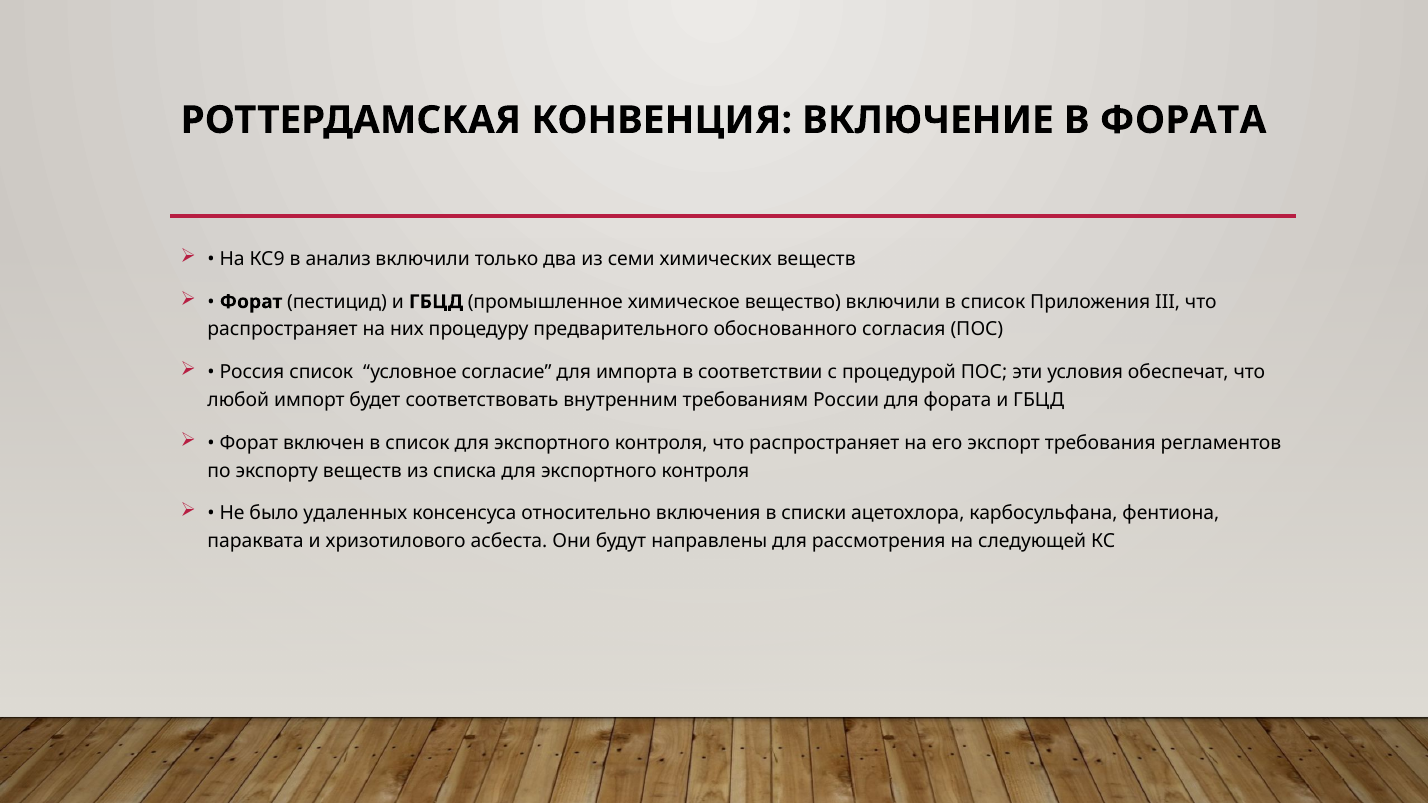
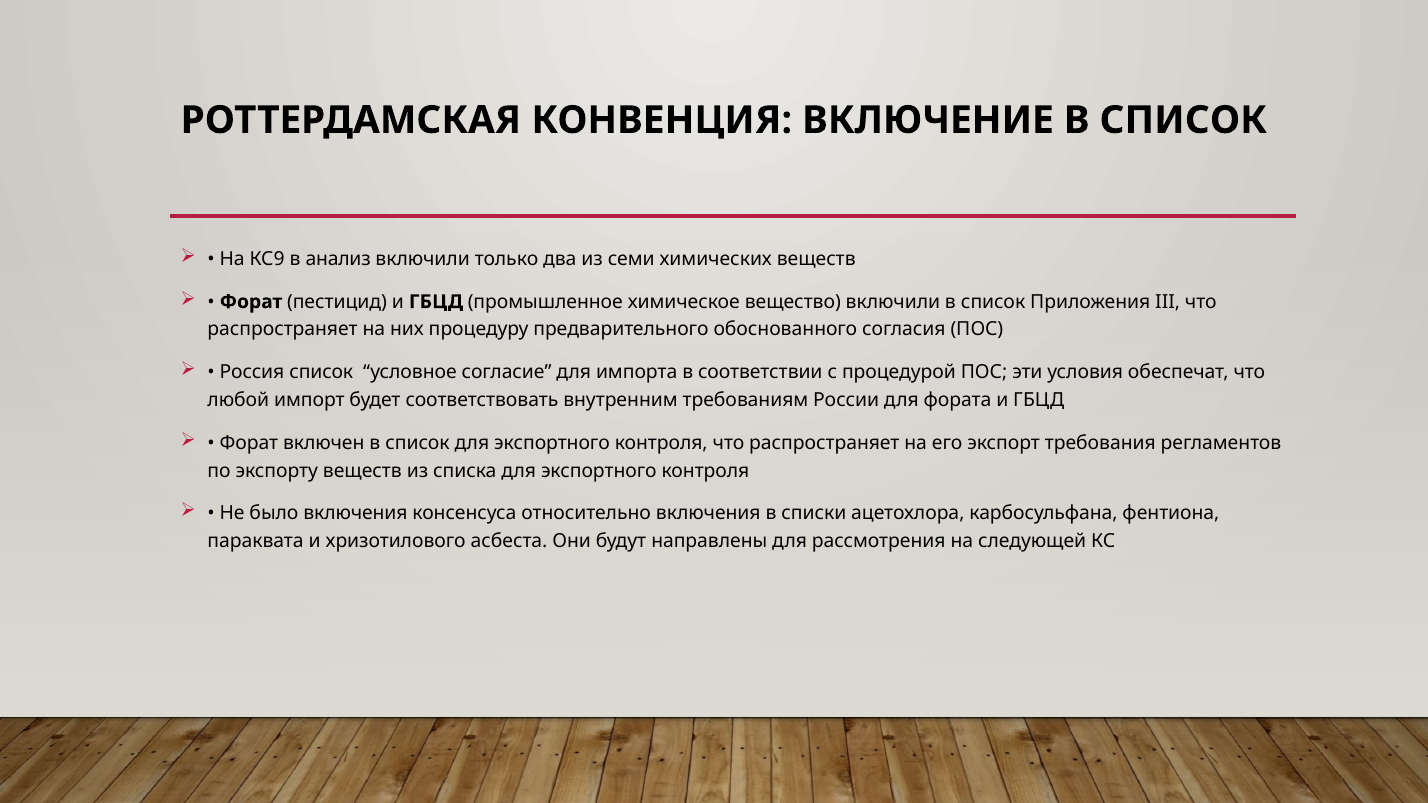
ВКЛЮЧЕНИЕ В ФОРАТА: ФОРАТА -> СПИСОК (1183, 120)
было удаленных: удаленных -> включения (355, 514)
